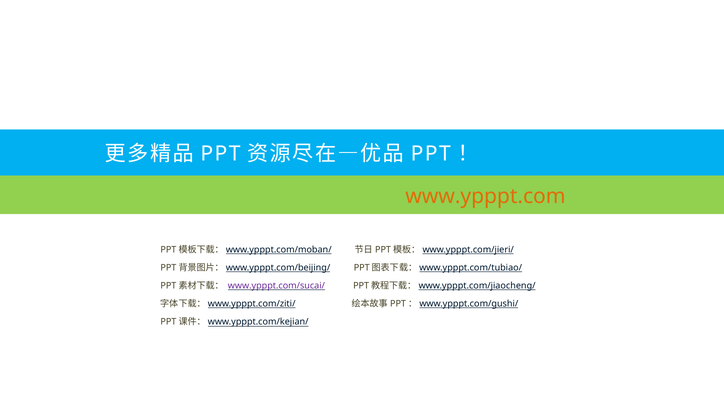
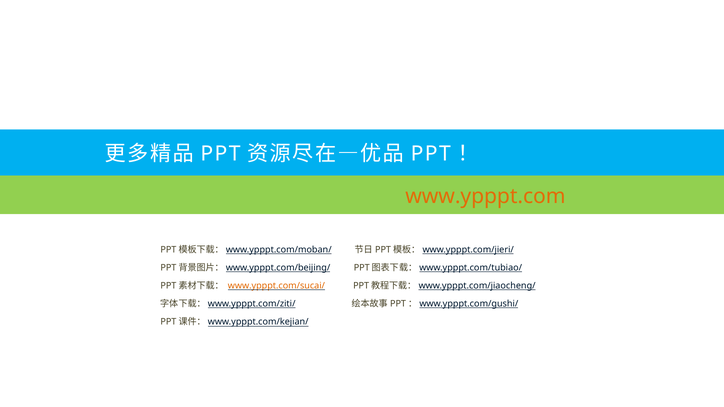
www.ypppt.com/sucai/ colour: purple -> orange (276, 286)
